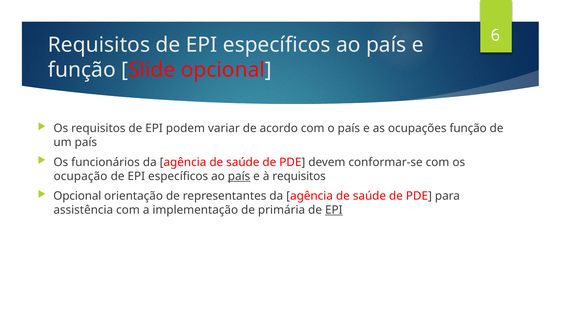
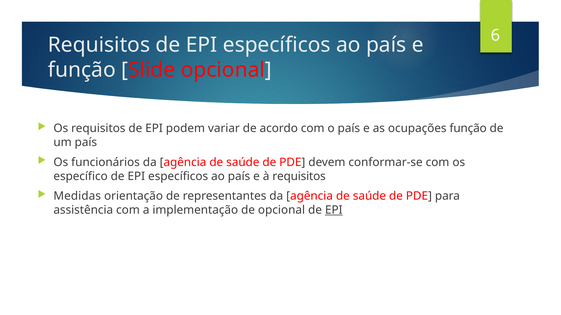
ocupação: ocupação -> específico (81, 177)
país underline: present -> none (239, 177)
Opcional: Opcional -> Medidas (77, 196)
de primária: primária -> opcional (282, 210)
